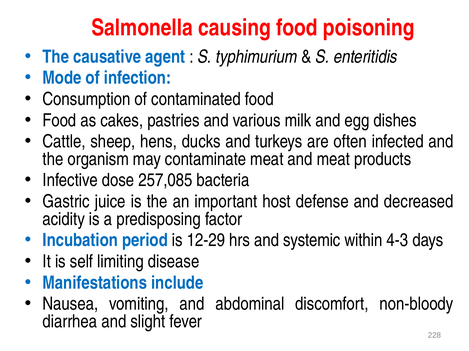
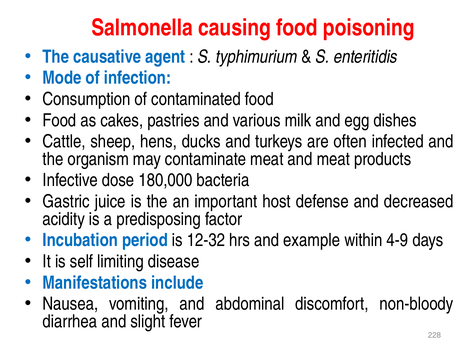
257,085: 257,085 -> 180,000 (165, 181)
12-29: 12-29 -> 12-32 (206, 241)
systemic: systemic -> example (312, 241)
4-3: 4-3 -> 4-9 (397, 241)
